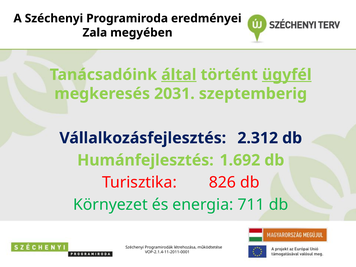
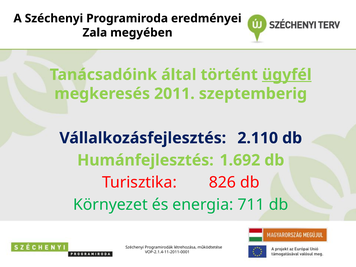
által underline: present -> none (179, 75)
2031: 2031 -> 2011 (174, 94)
2.312: 2.312 -> 2.110 (258, 138)
